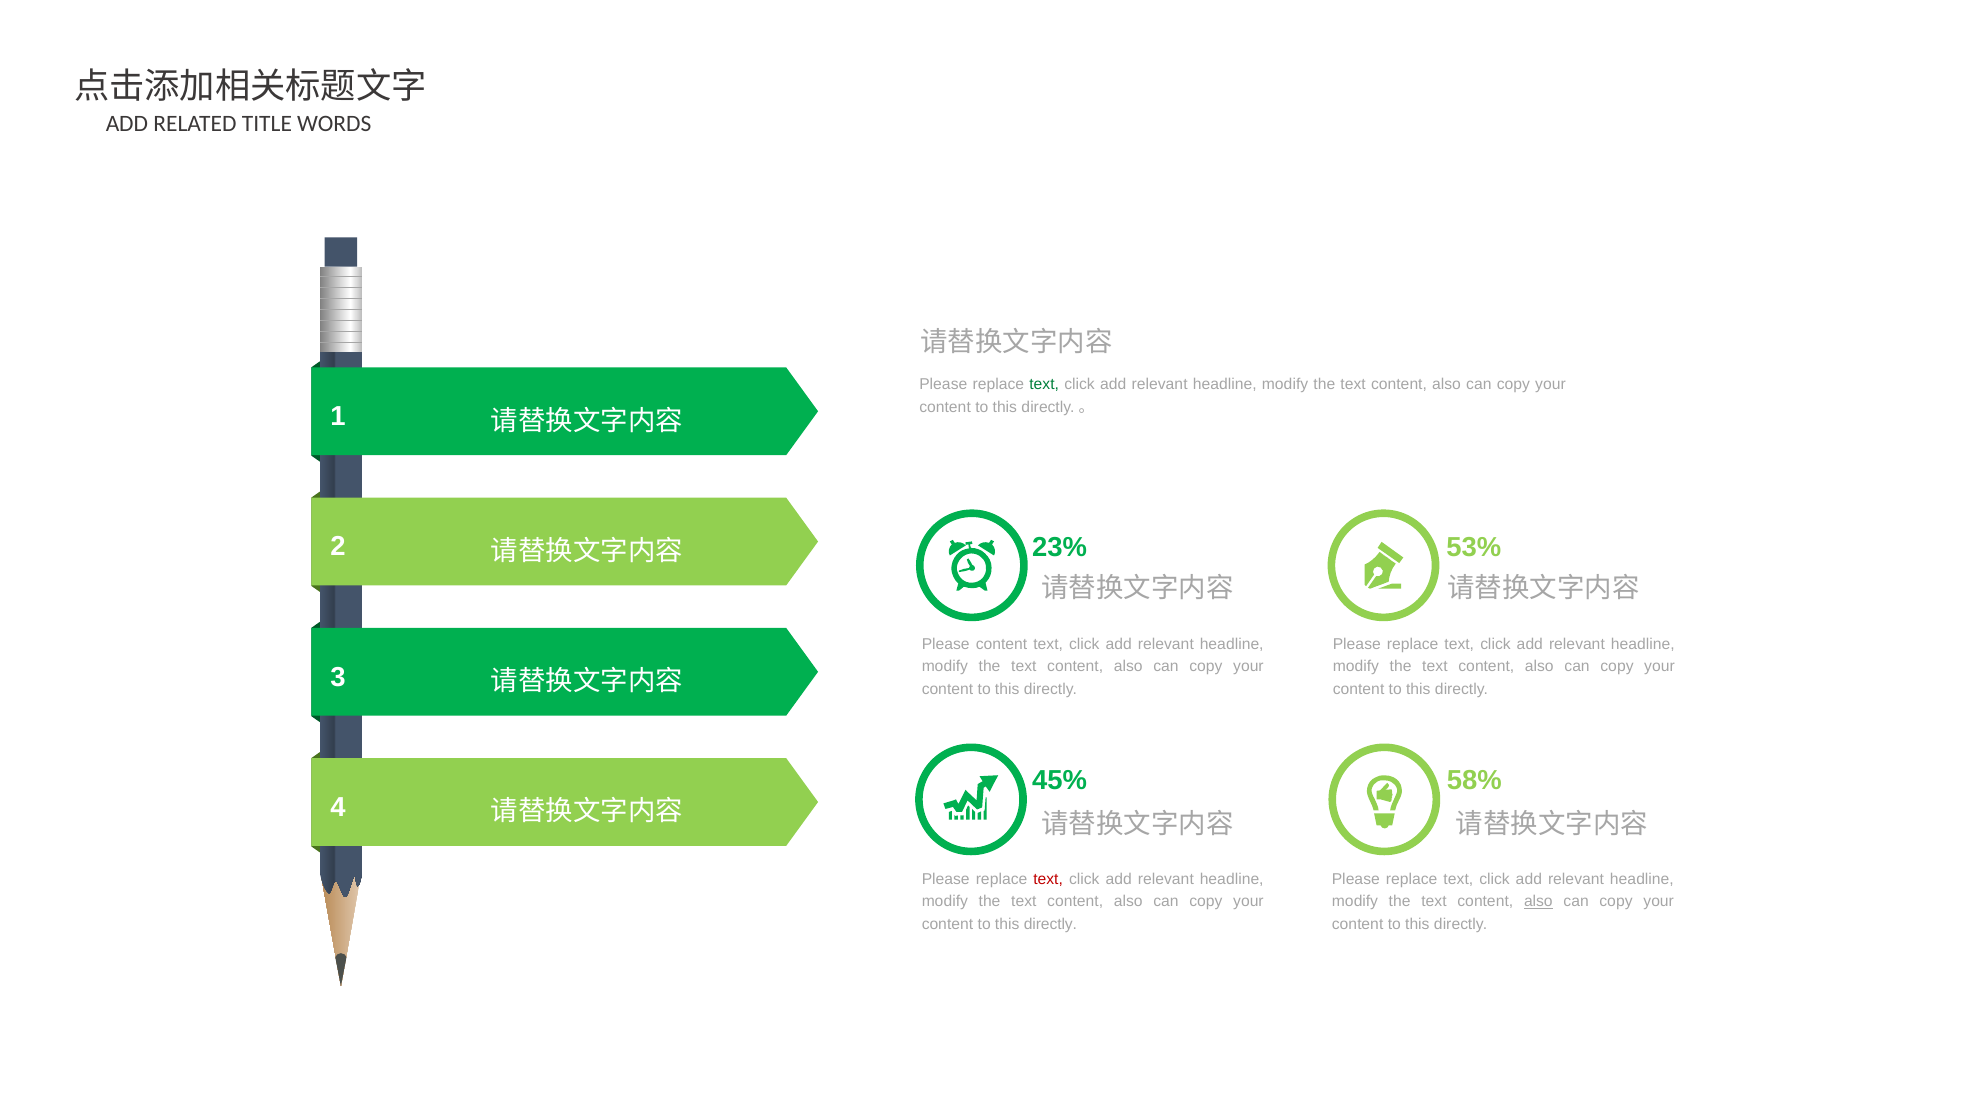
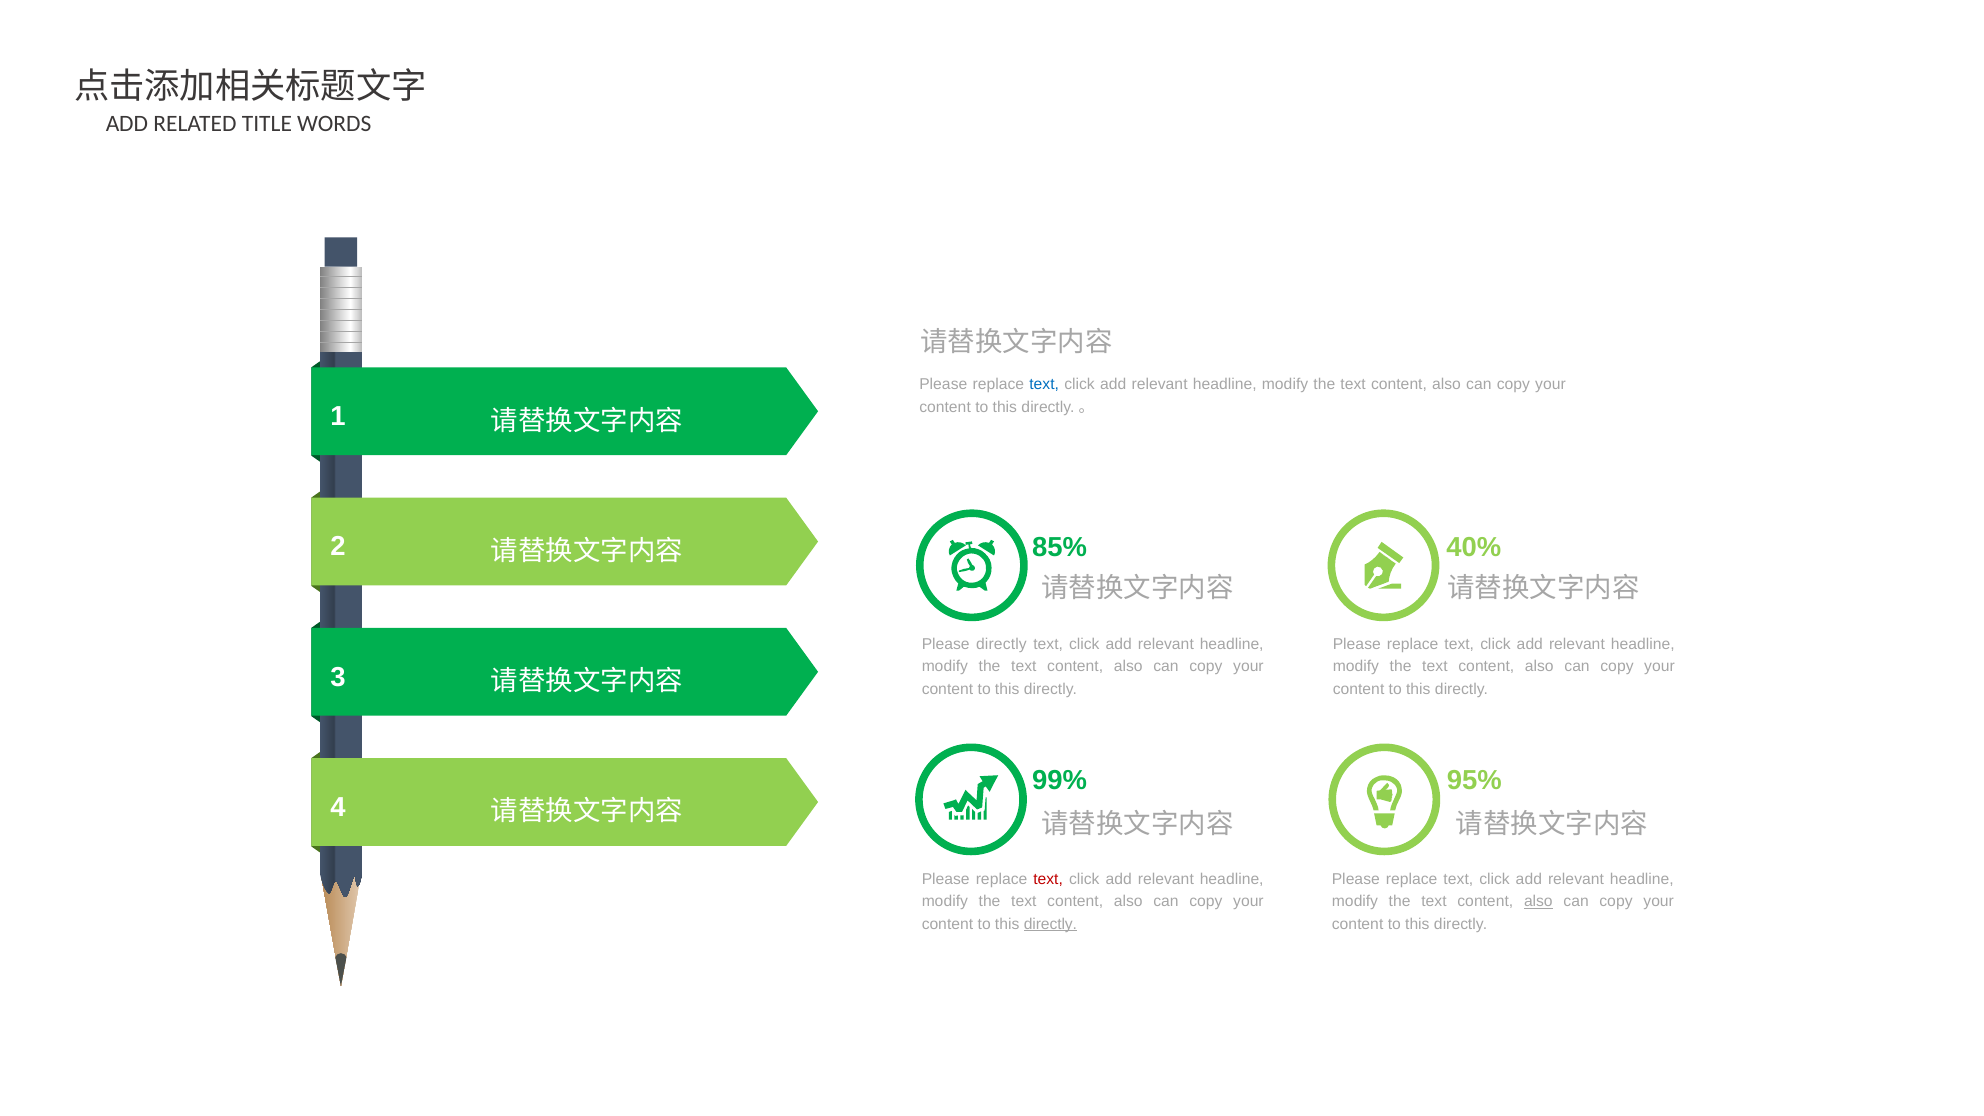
text colour: green -> blue (1044, 384)
23%: 23% -> 85% (1060, 547)
53%: 53% -> 40% (1474, 547)
Please content: content -> directly (1001, 644)
45%: 45% -> 99% (1060, 780)
58%: 58% -> 95% (1474, 780)
directly underline: none -> present (1050, 924)
